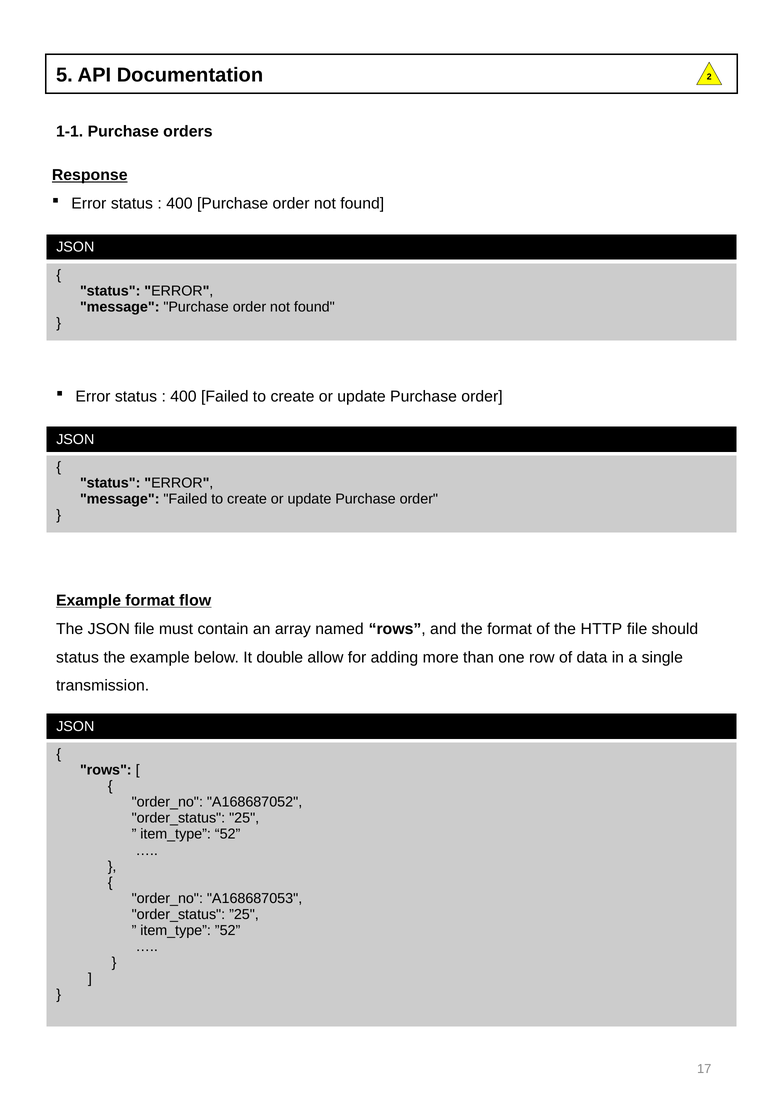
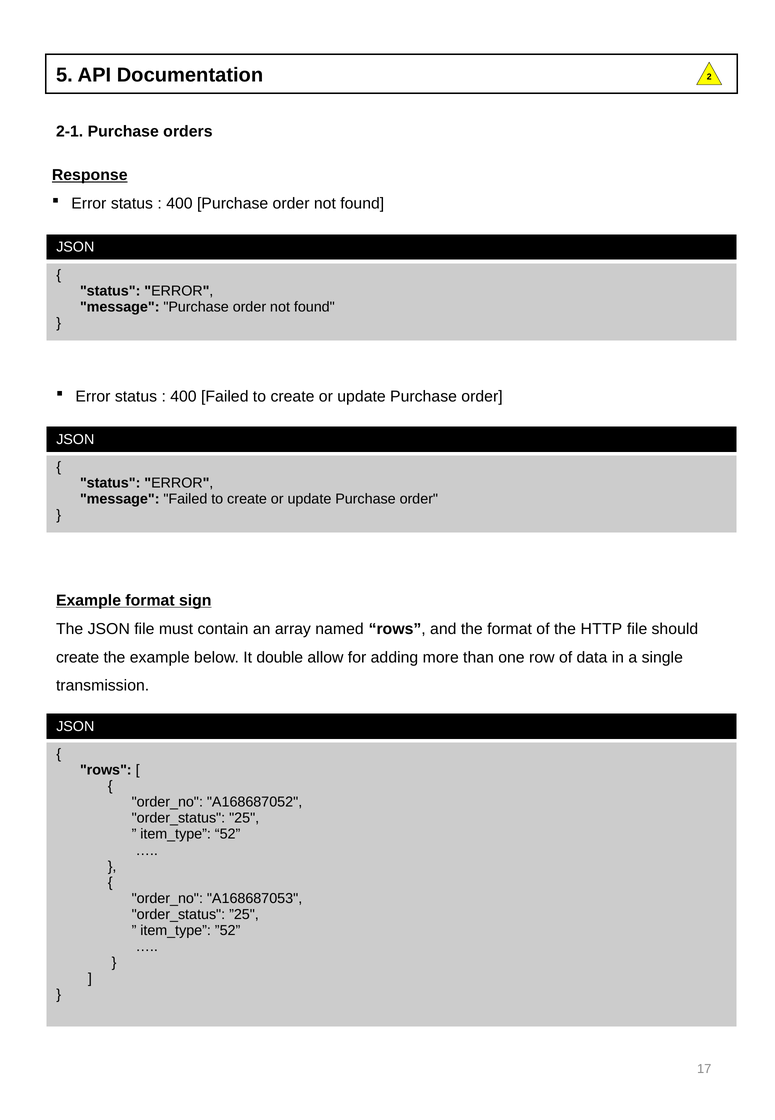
1-1: 1-1 -> 2-1 (70, 132)
flow: flow -> sign (195, 600)
status: status -> create (78, 657)
